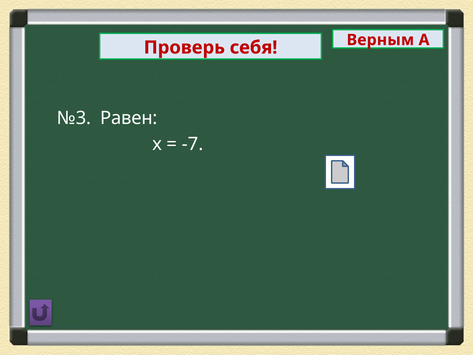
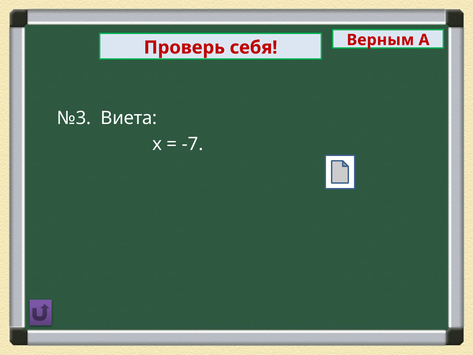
Равен: Равен -> Виета (129, 118)
